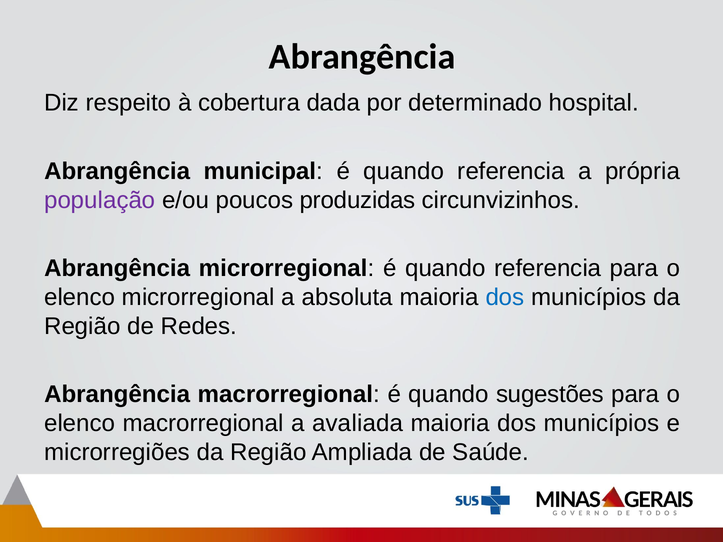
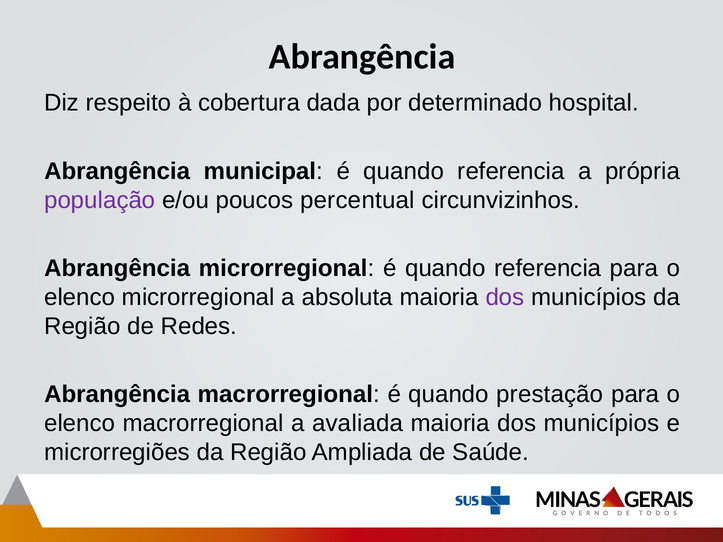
produzidas: produzidas -> percentual (357, 200)
dos colour: blue -> purple (505, 297)
sugestões: sugestões -> prestação (550, 395)
